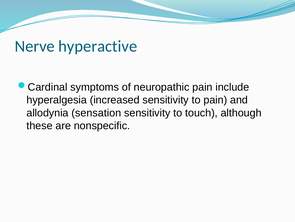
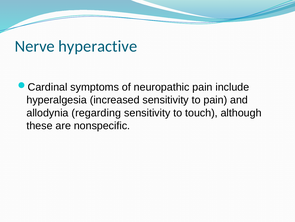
sensation: sensation -> regarding (96, 113)
